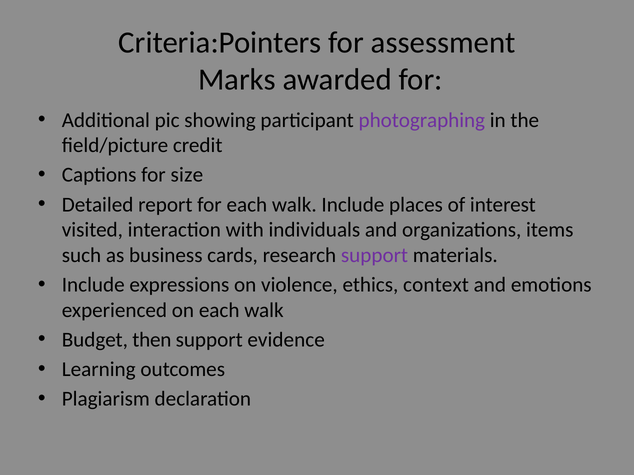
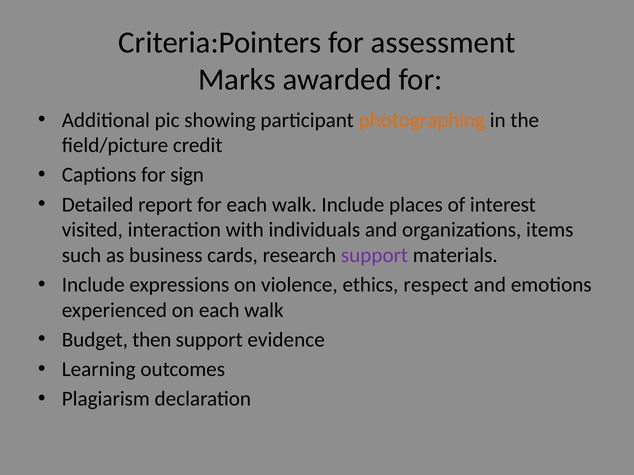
photographing colour: purple -> orange (422, 120)
size: size -> sign (187, 175)
context: context -> respect (436, 285)
